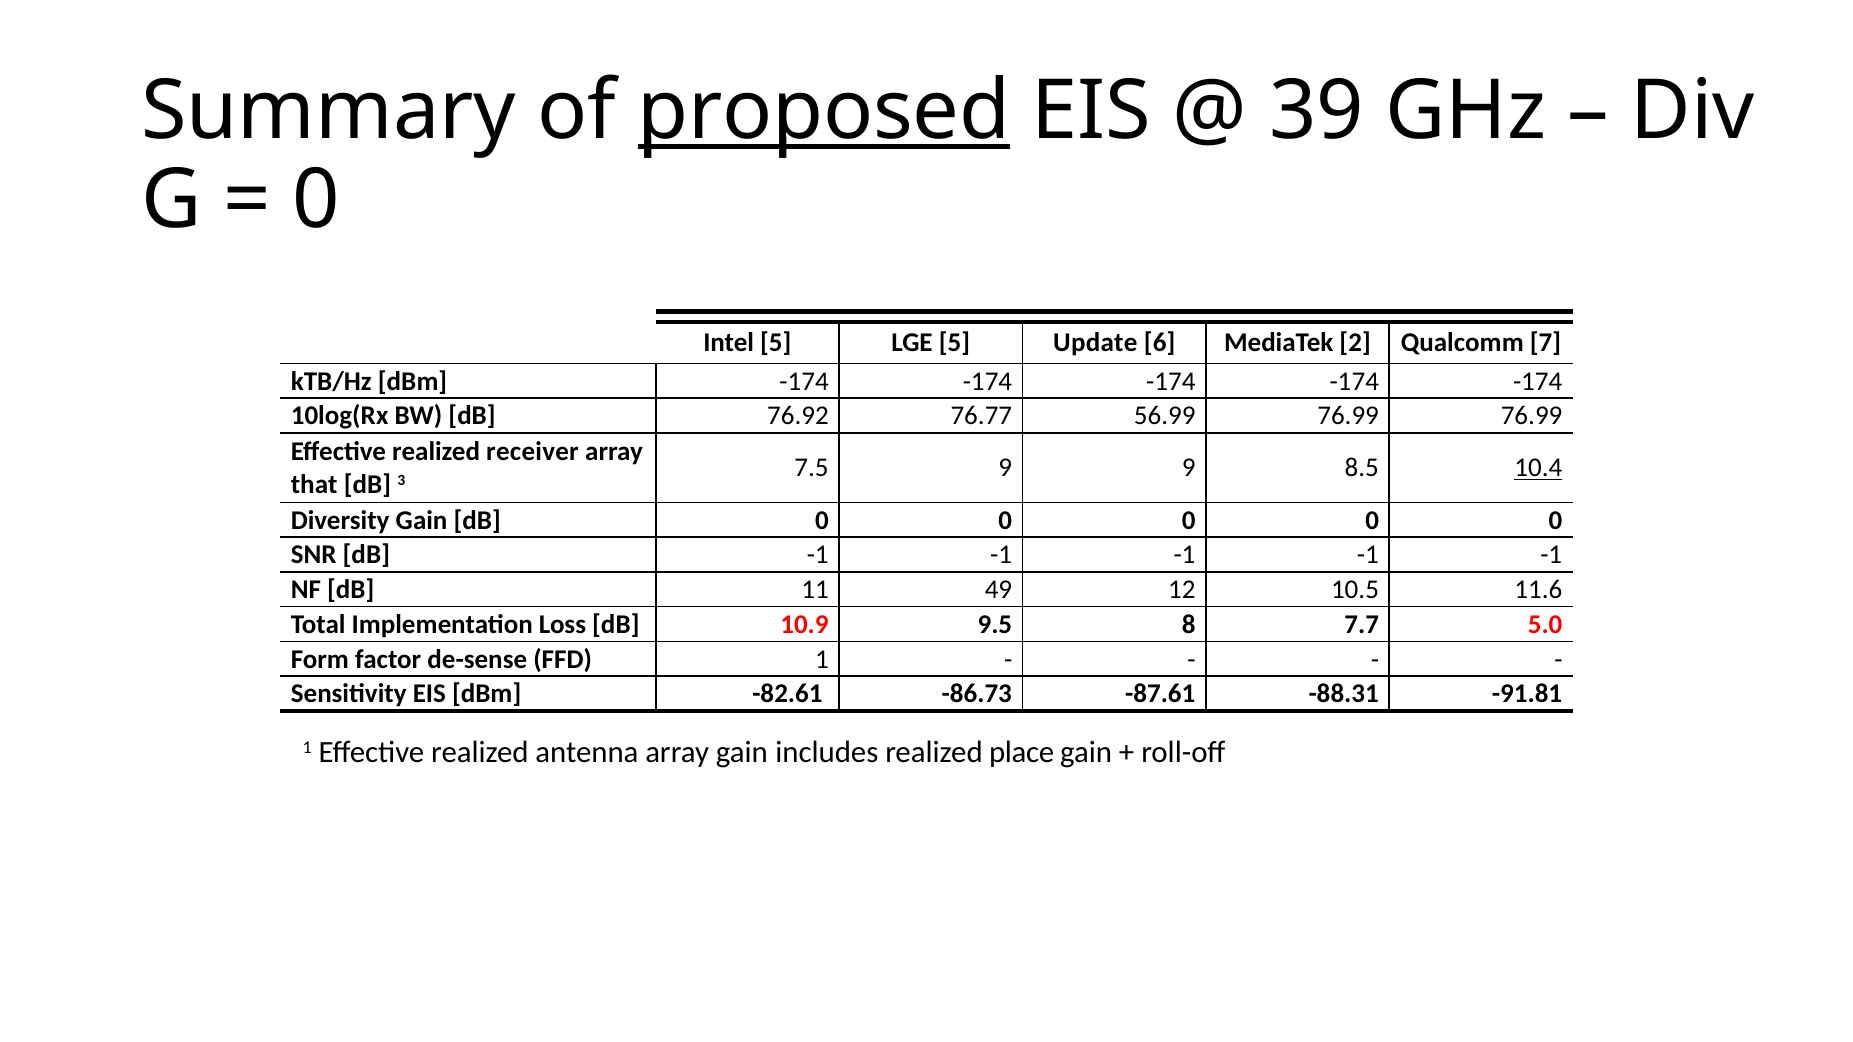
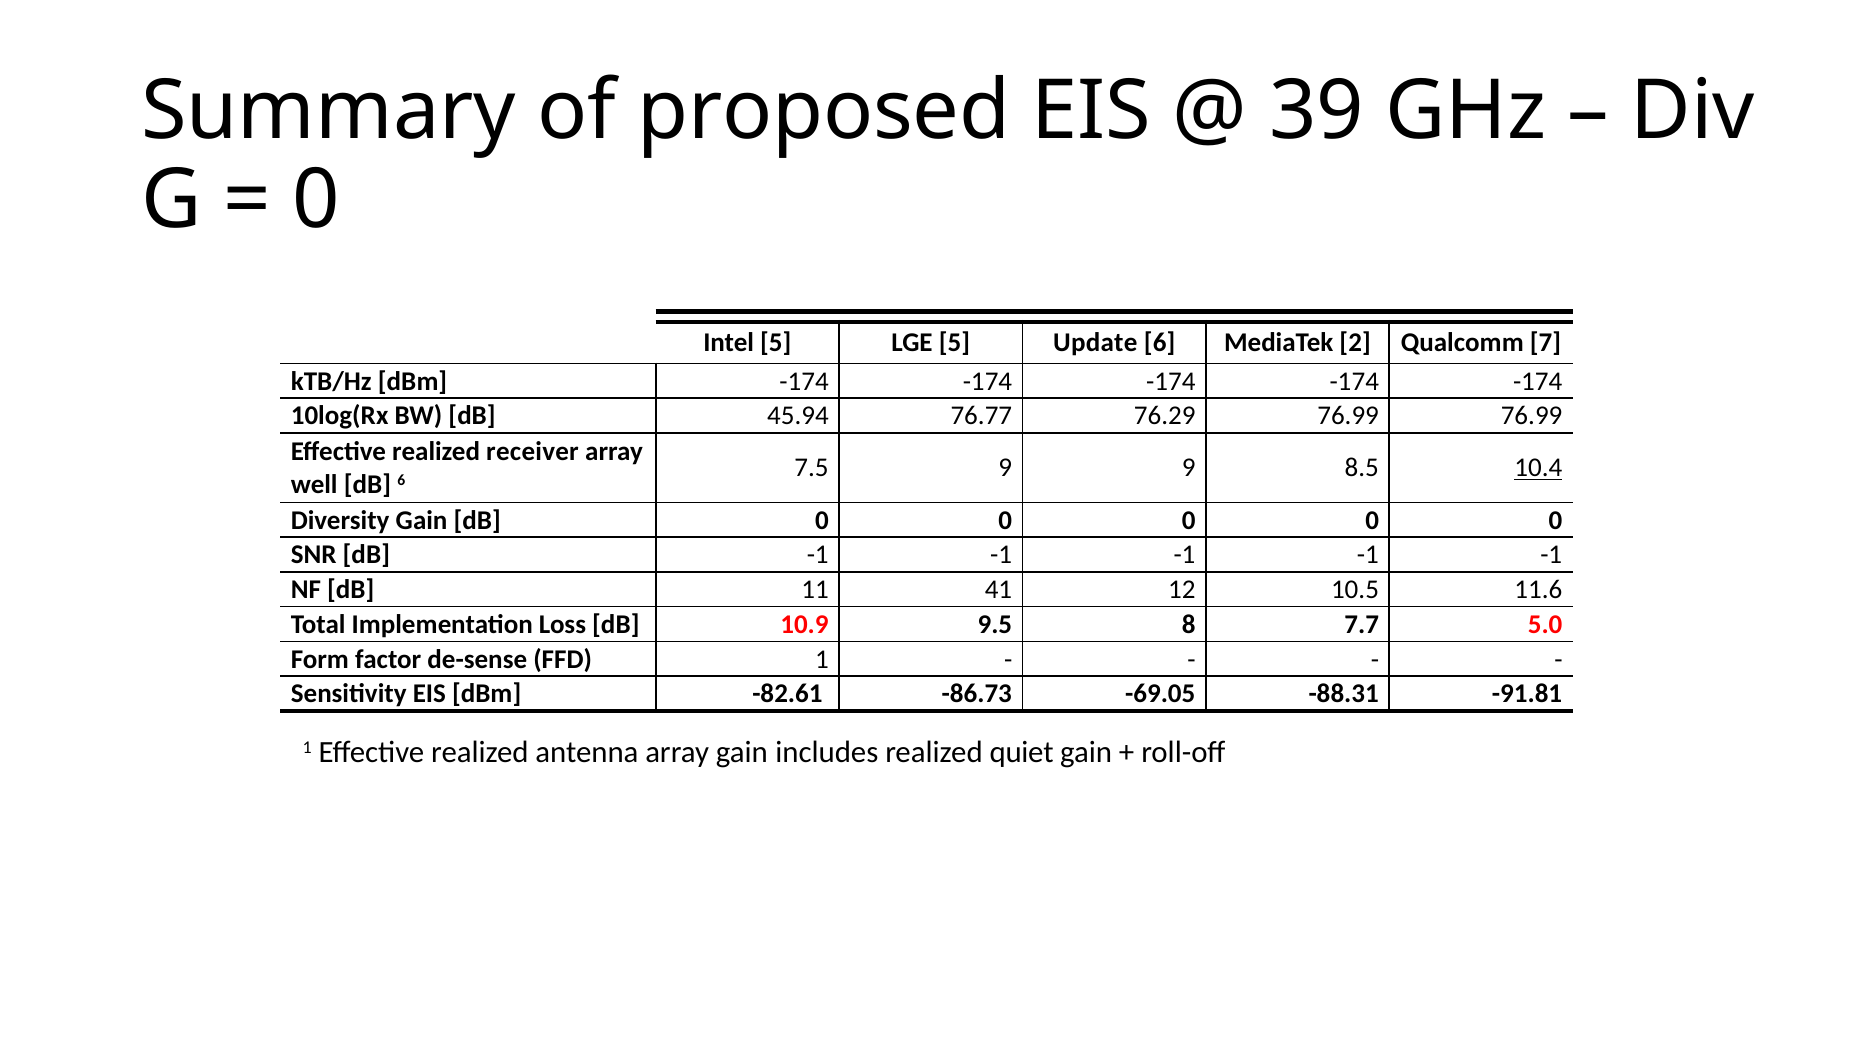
proposed underline: present -> none (824, 111)
76.92: 76.92 -> 45.94 (798, 416)
56.99: 56.99 -> 76.29 (1165, 416)
that: that -> well (314, 485)
dB 3: 3 -> 6 (401, 480)
49: 49 -> 41 (998, 590)
-87.61: -87.61 -> -69.05 (1160, 694)
place: place -> quiet (1022, 753)
